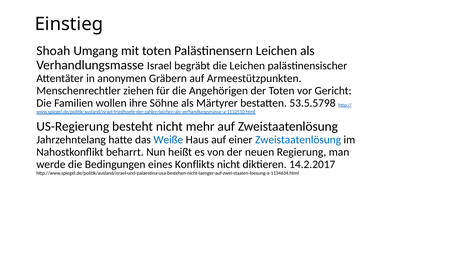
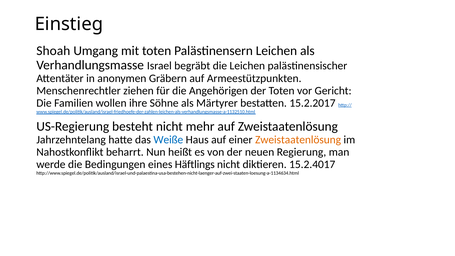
53.5.5798: 53.5.5798 -> 15.2.2017 (312, 103)
Zweistaatenlösung colour: blue -> orange (298, 140)
Konflikts: Konflikts -> Häftlings (195, 164)
14.2.2017: 14.2.2017 -> 15.2.4017 (312, 164)
